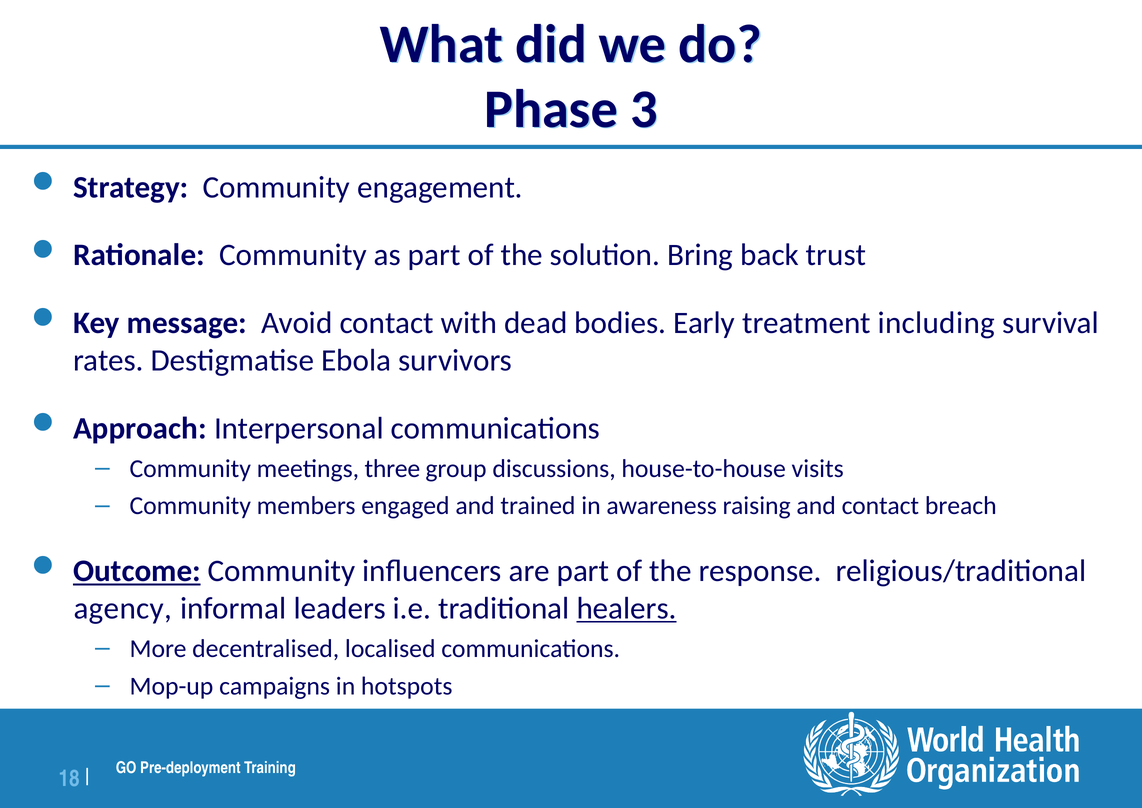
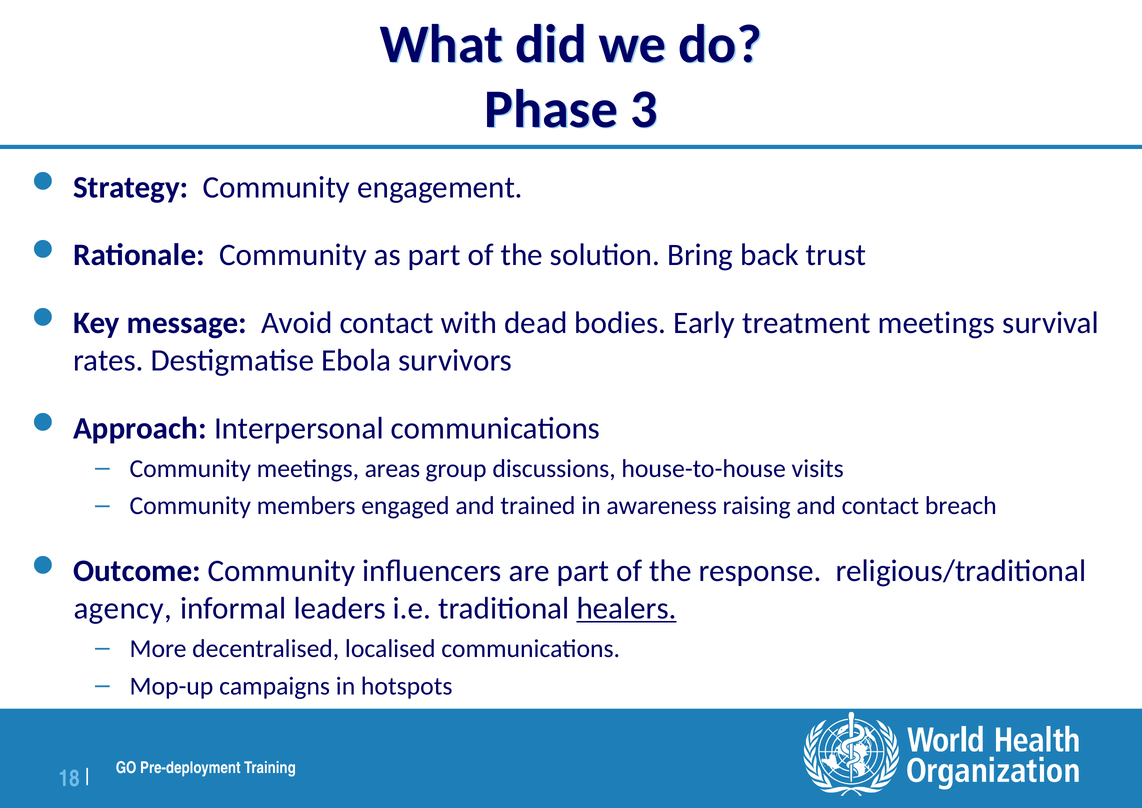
treatment including: including -> meetings (936, 323)
three: three -> areas (392, 468)
Outcome underline: present -> none (137, 571)
